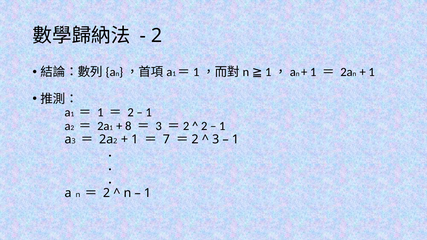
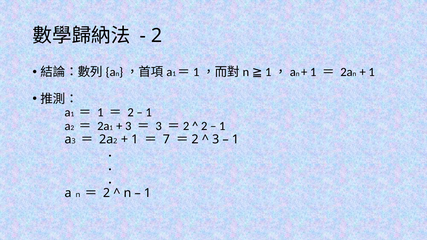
8: 8 -> 3 (128, 126)
